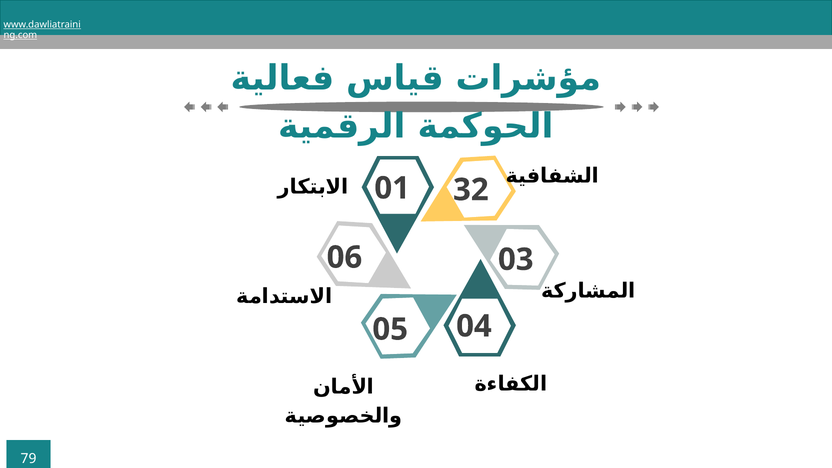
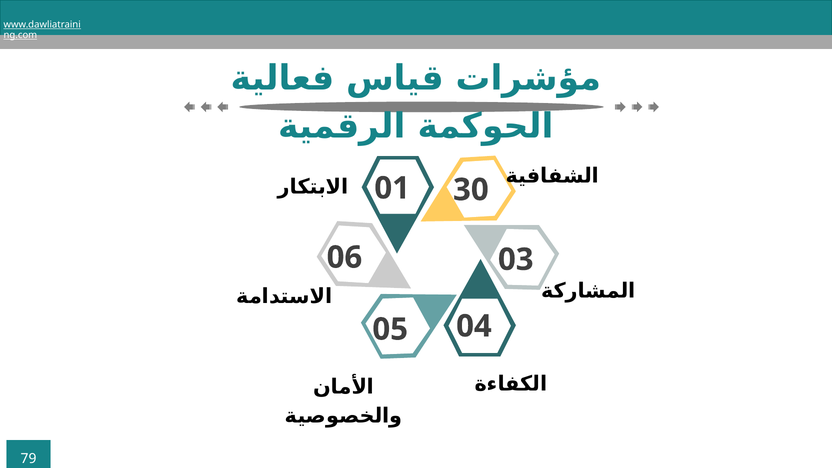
32: 32 -> 30 (471, 190)
